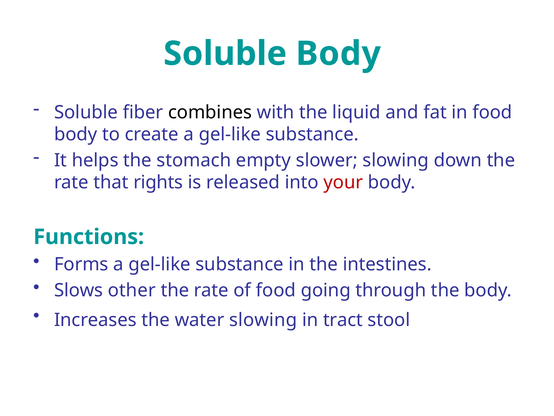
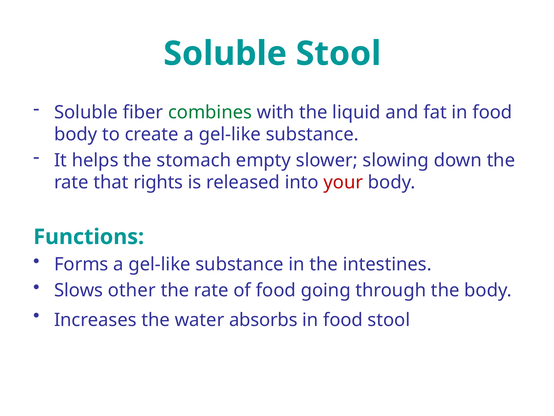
Soluble Body: Body -> Stool (338, 54)
combines colour: black -> green (210, 112)
water slowing: slowing -> absorbs (263, 320)
tract: tract -> food (343, 320)
